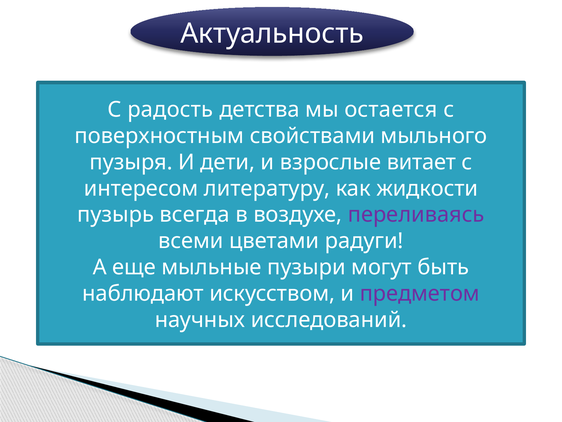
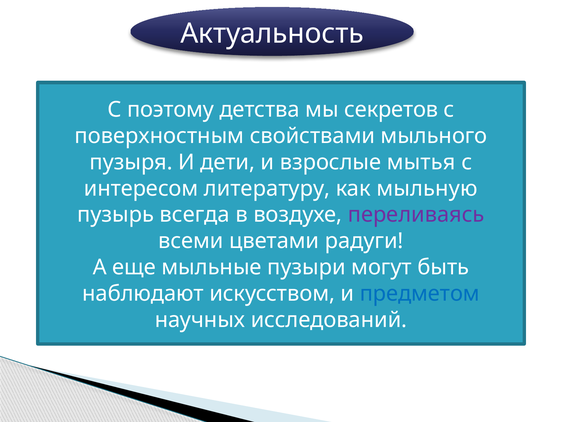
радость: радость -> поэтому (171, 110)
остается: остается -> секретов (391, 110)
витает: витает -> мытья (421, 162)
жидкости: жидкости -> мыльную (427, 188)
предметом colour: purple -> blue (420, 293)
